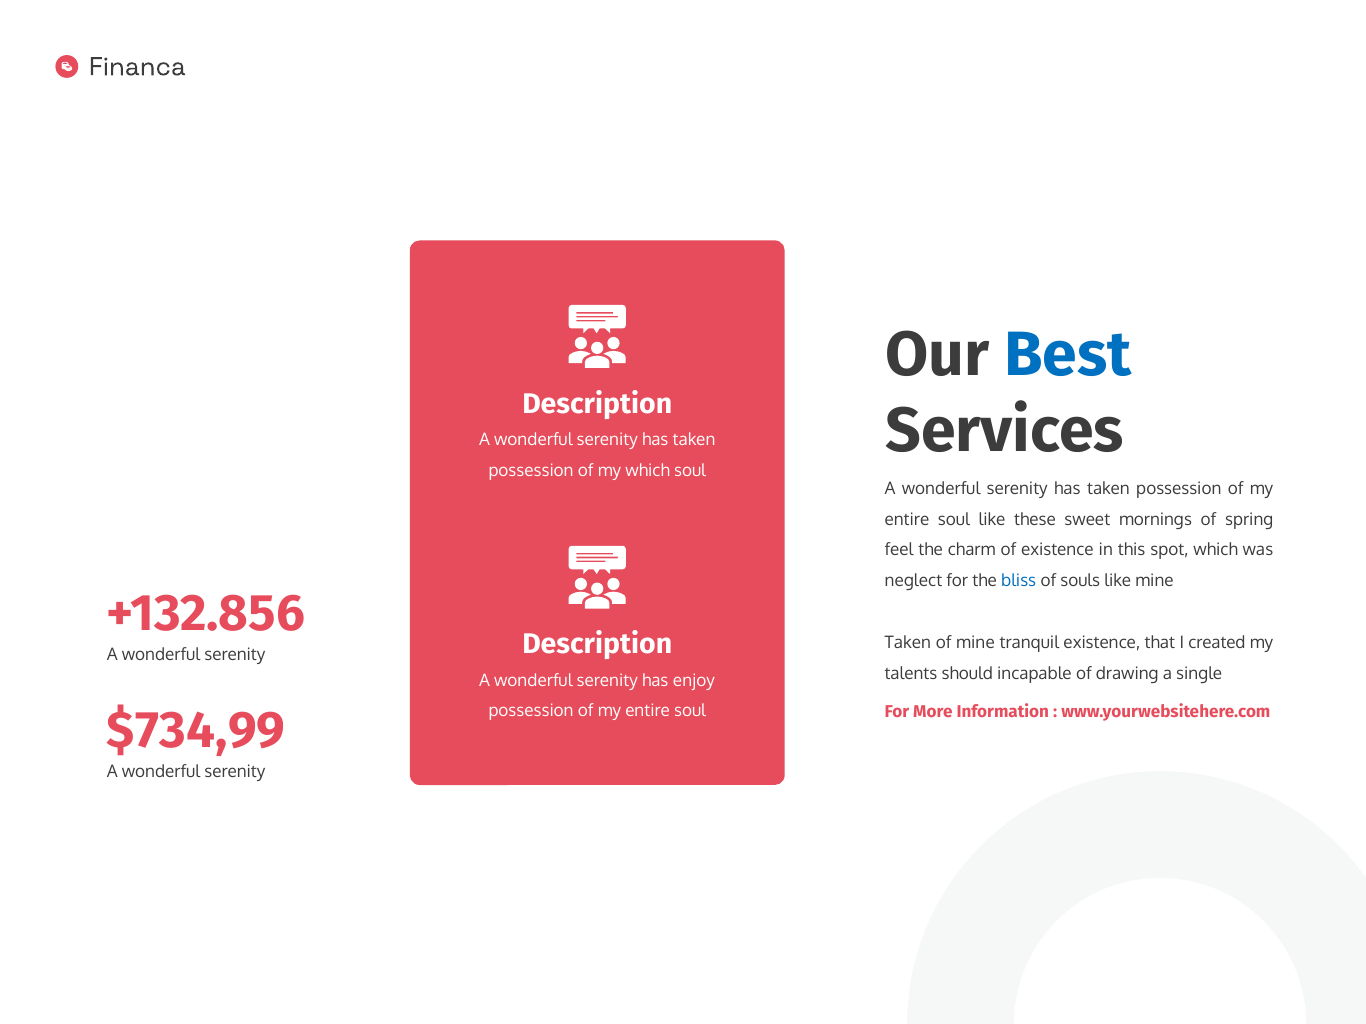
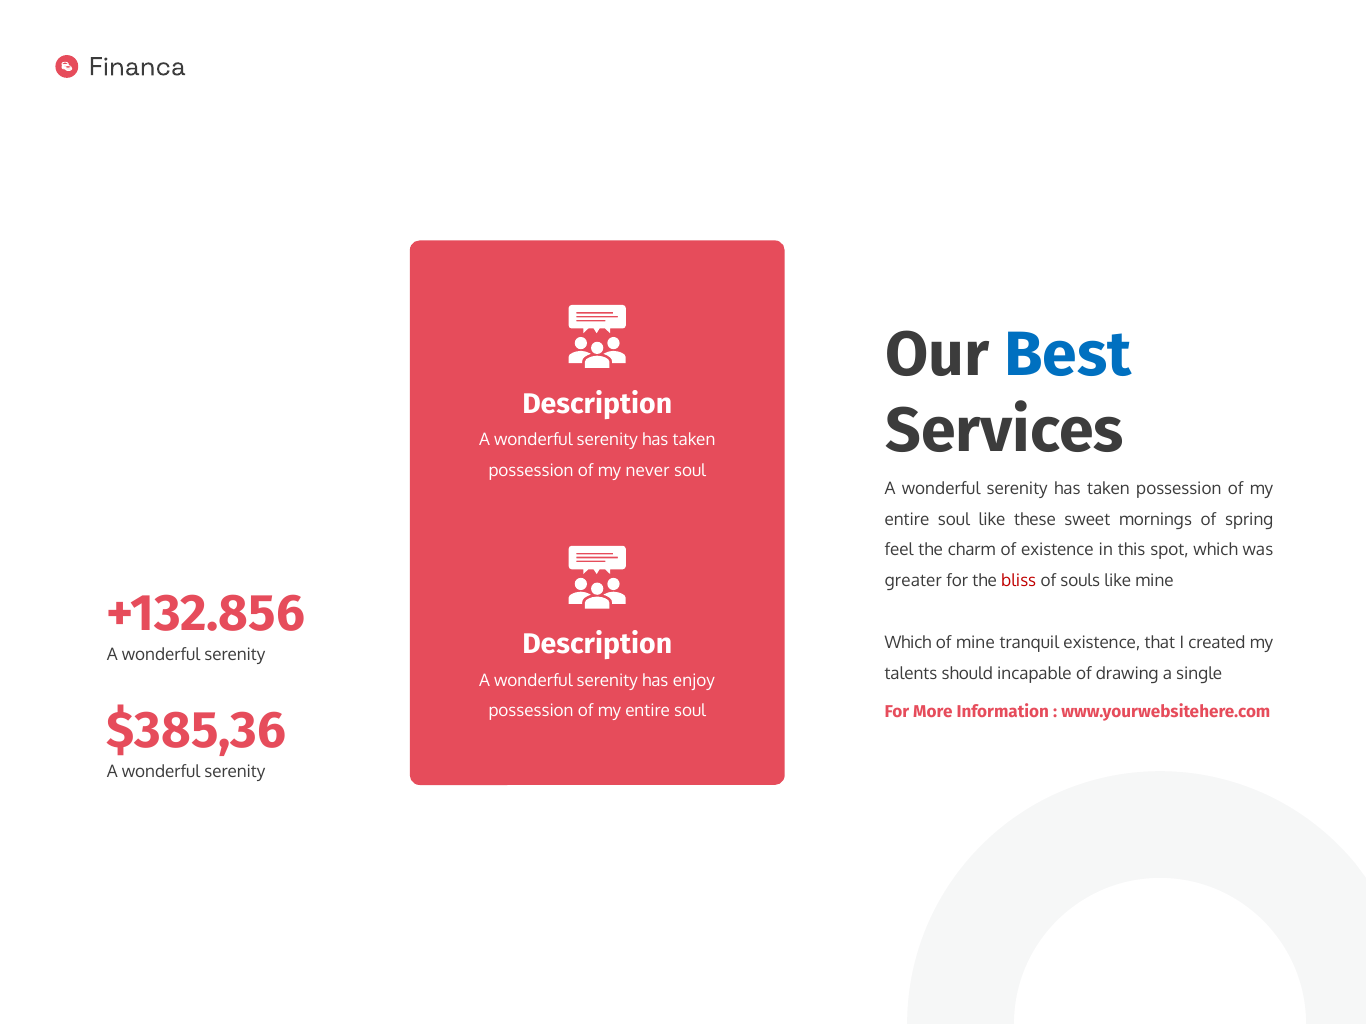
my which: which -> never (648, 471)
neglect: neglect -> greater (913, 581)
bliss colour: blue -> red (1019, 581)
Taken: Taken -> Which (908, 643)
$734,99: $734,99 -> $385,36 (196, 731)
